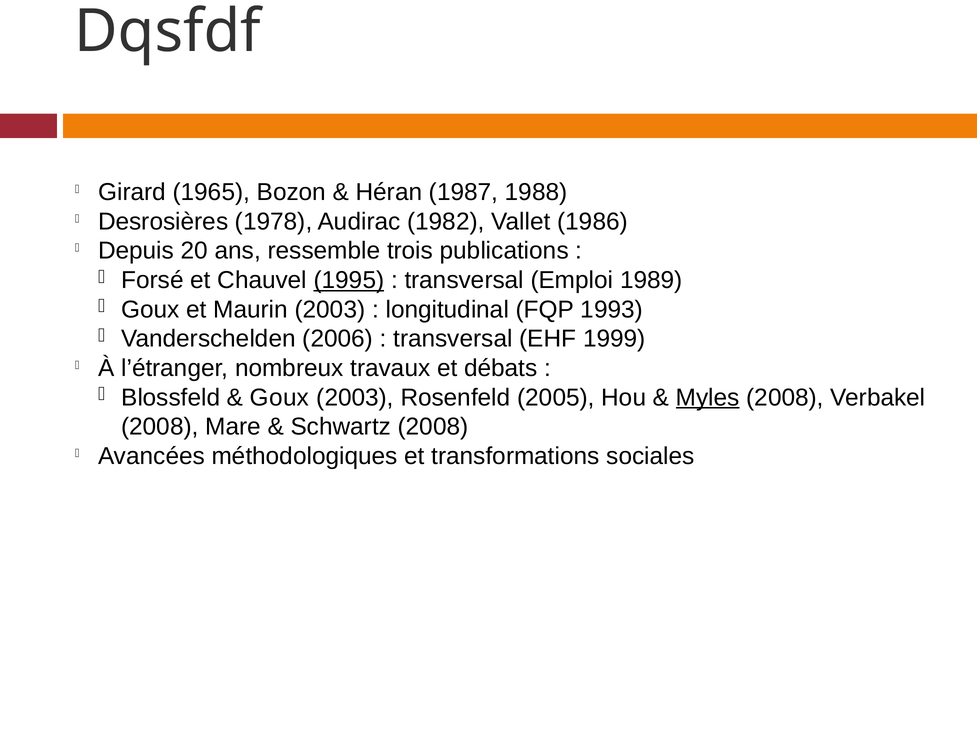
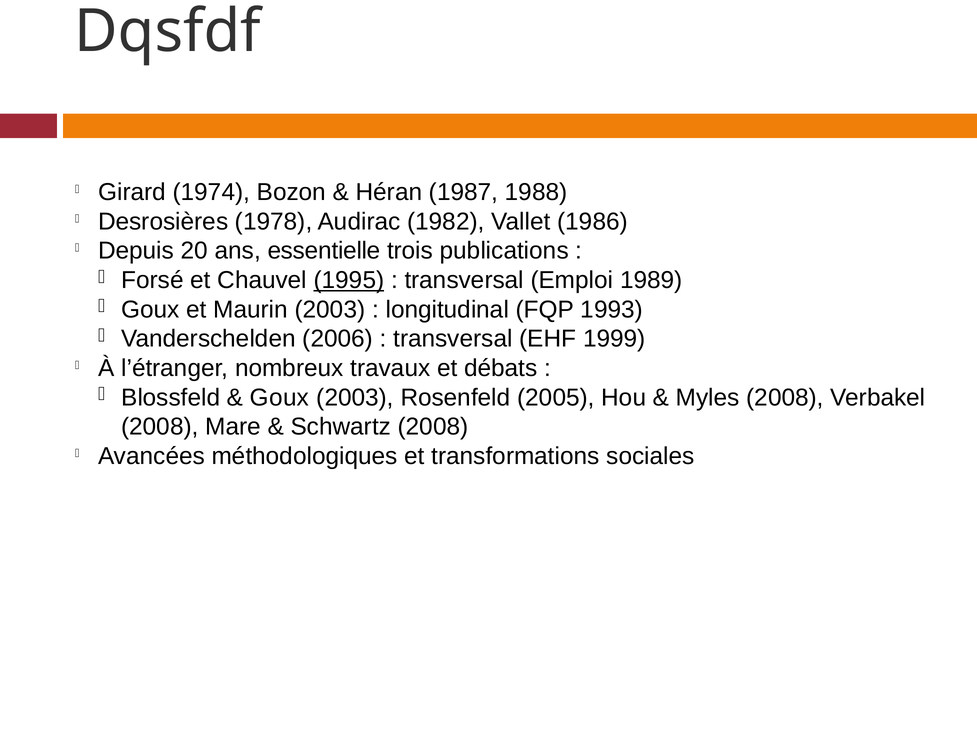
1965: 1965 -> 1974 (211, 192)
ressemble: ressemble -> essentielle (324, 251)
Myles underline: present -> none (708, 397)
